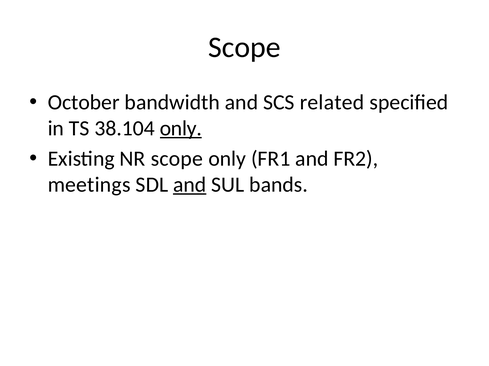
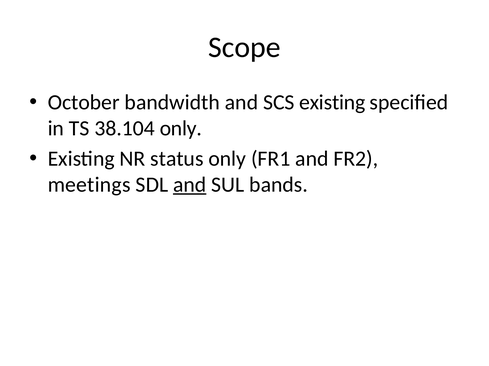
SCS related: related -> existing (332, 103)
only underline: present -> none (181, 129)
NR scope: scope -> status (177, 159)
